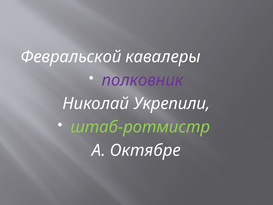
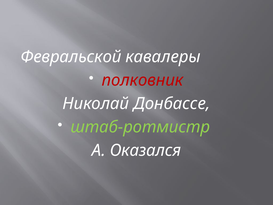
полковник colour: purple -> red (142, 80)
Укрепили: Укрепили -> Донбассе (172, 104)
Октябре: Октябре -> Оказался (145, 150)
